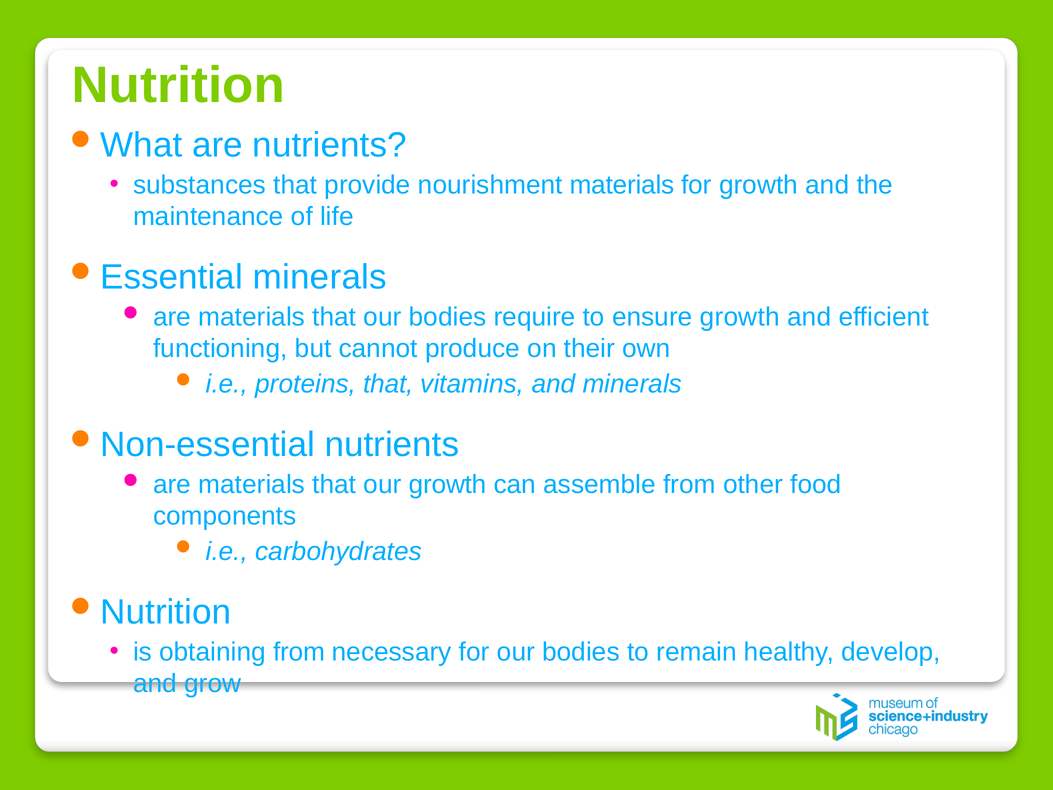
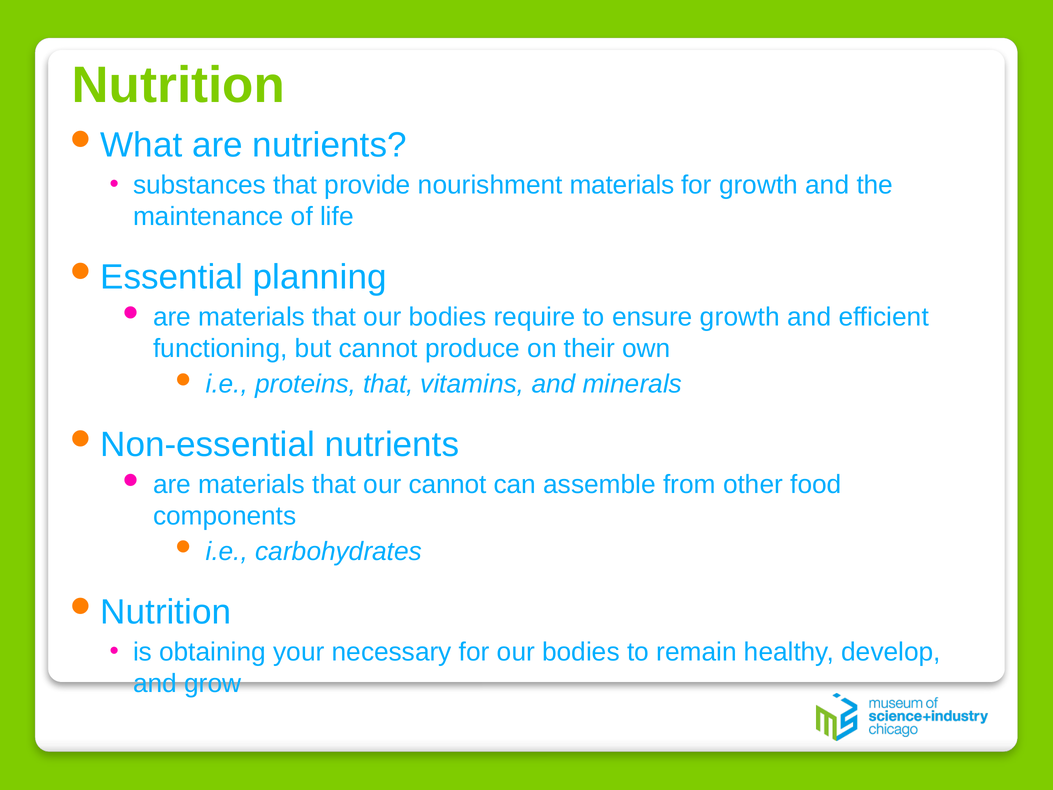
minerals: minerals -> planning (320, 277)
our growth: growth -> cannot (448, 484)
obtaining from: from -> your (299, 652)
